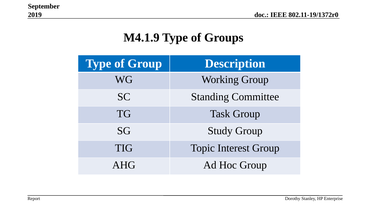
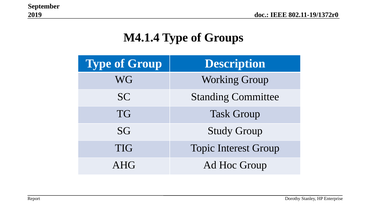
M4.1.9: M4.1.9 -> M4.1.4 (141, 38)
